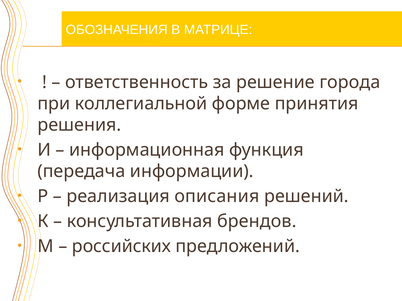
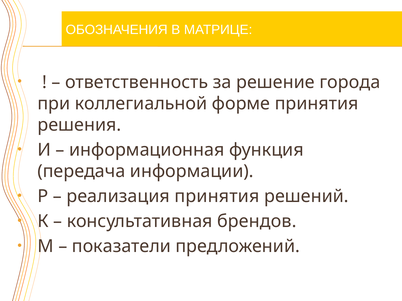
реализация описания: описания -> принятия (217, 197)
российских: российских -> показатели (121, 247)
